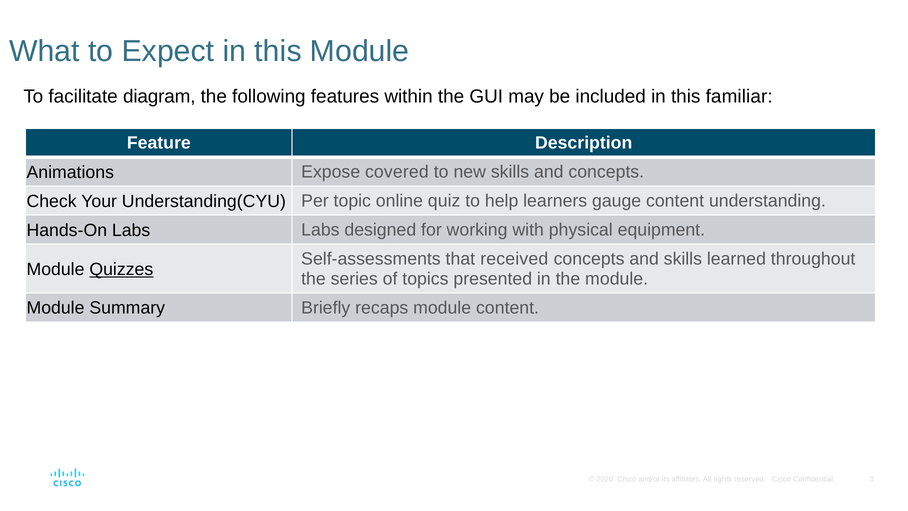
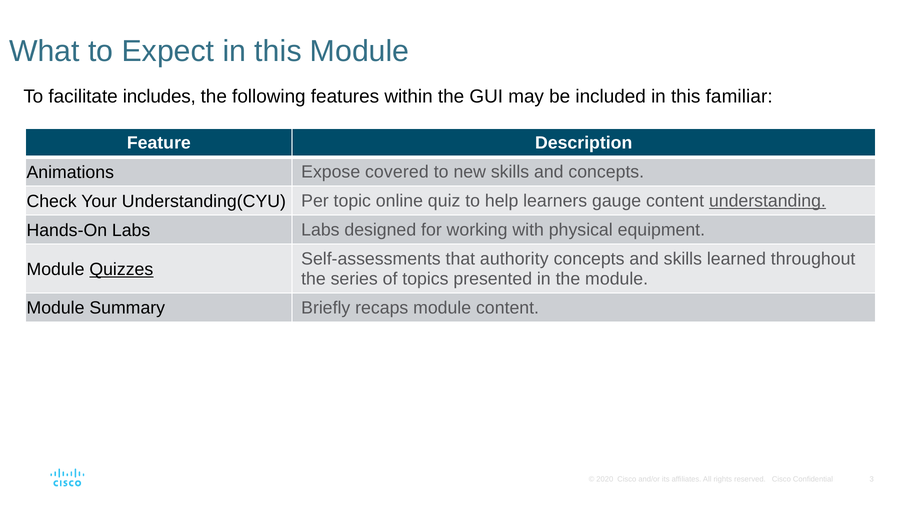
diagram: diagram -> includes (159, 97)
understanding underline: none -> present (767, 201)
received: received -> authority (514, 259)
